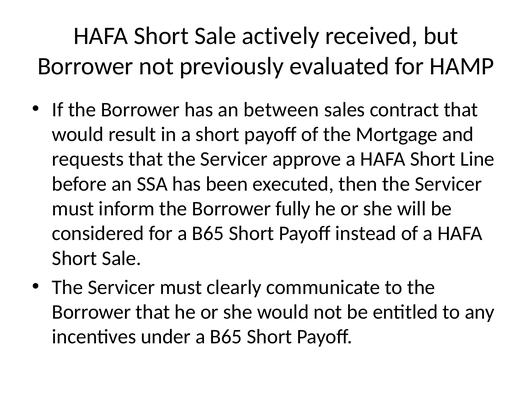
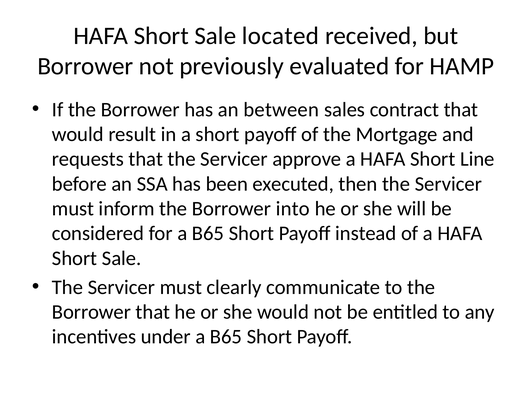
actively: actively -> located (281, 36)
fully: fully -> into (293, 209)
